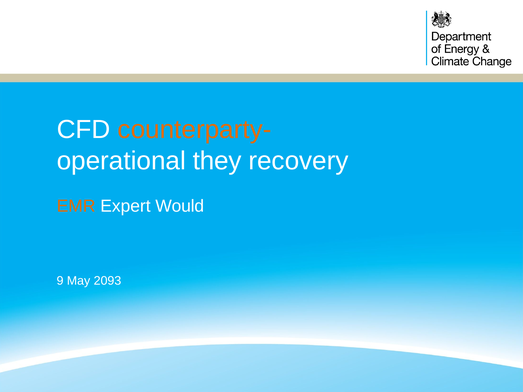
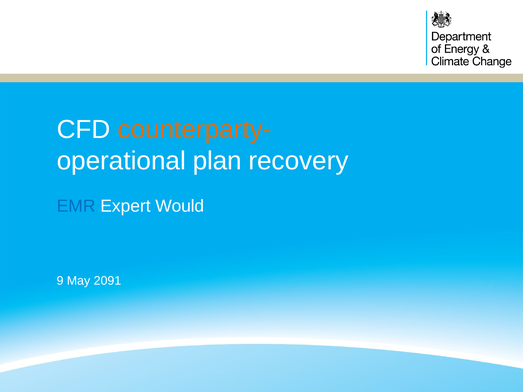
they: they -> plan (217, 161)
EMR colour: orange -> blue (76, 206)
2093: 2093 -> 2091 (107, 281)
